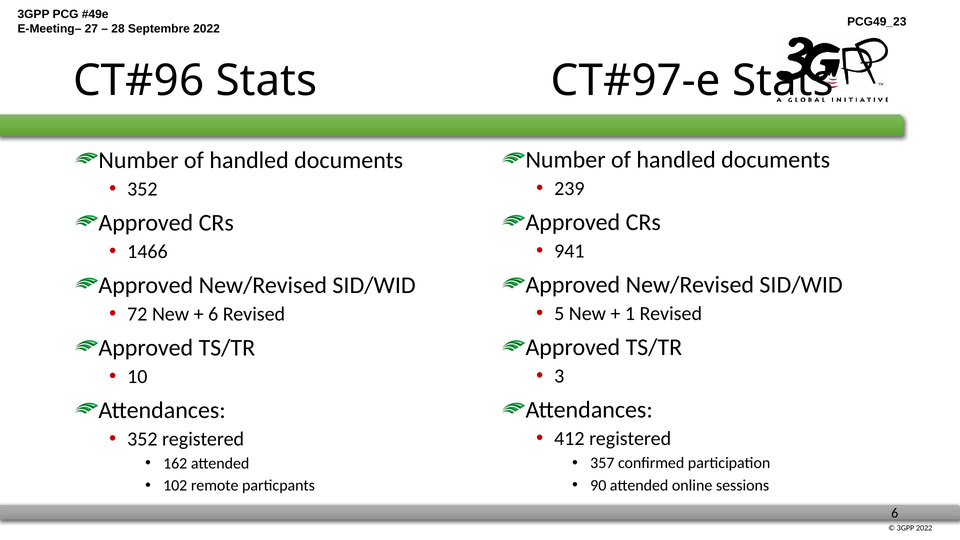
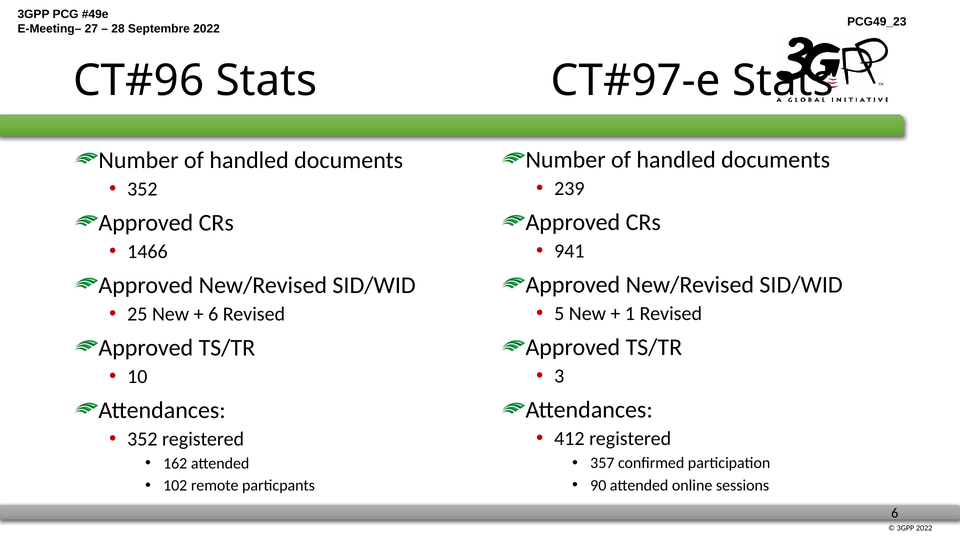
72: 72 -> 25 (137, 314)
